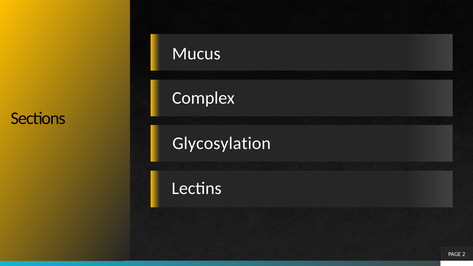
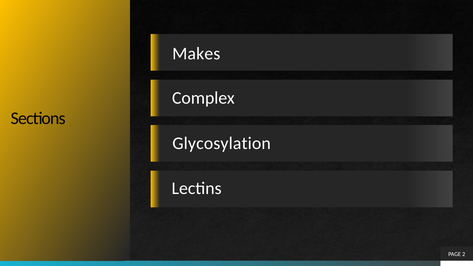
Mucus: Mucus -> Makes (196, 54)
